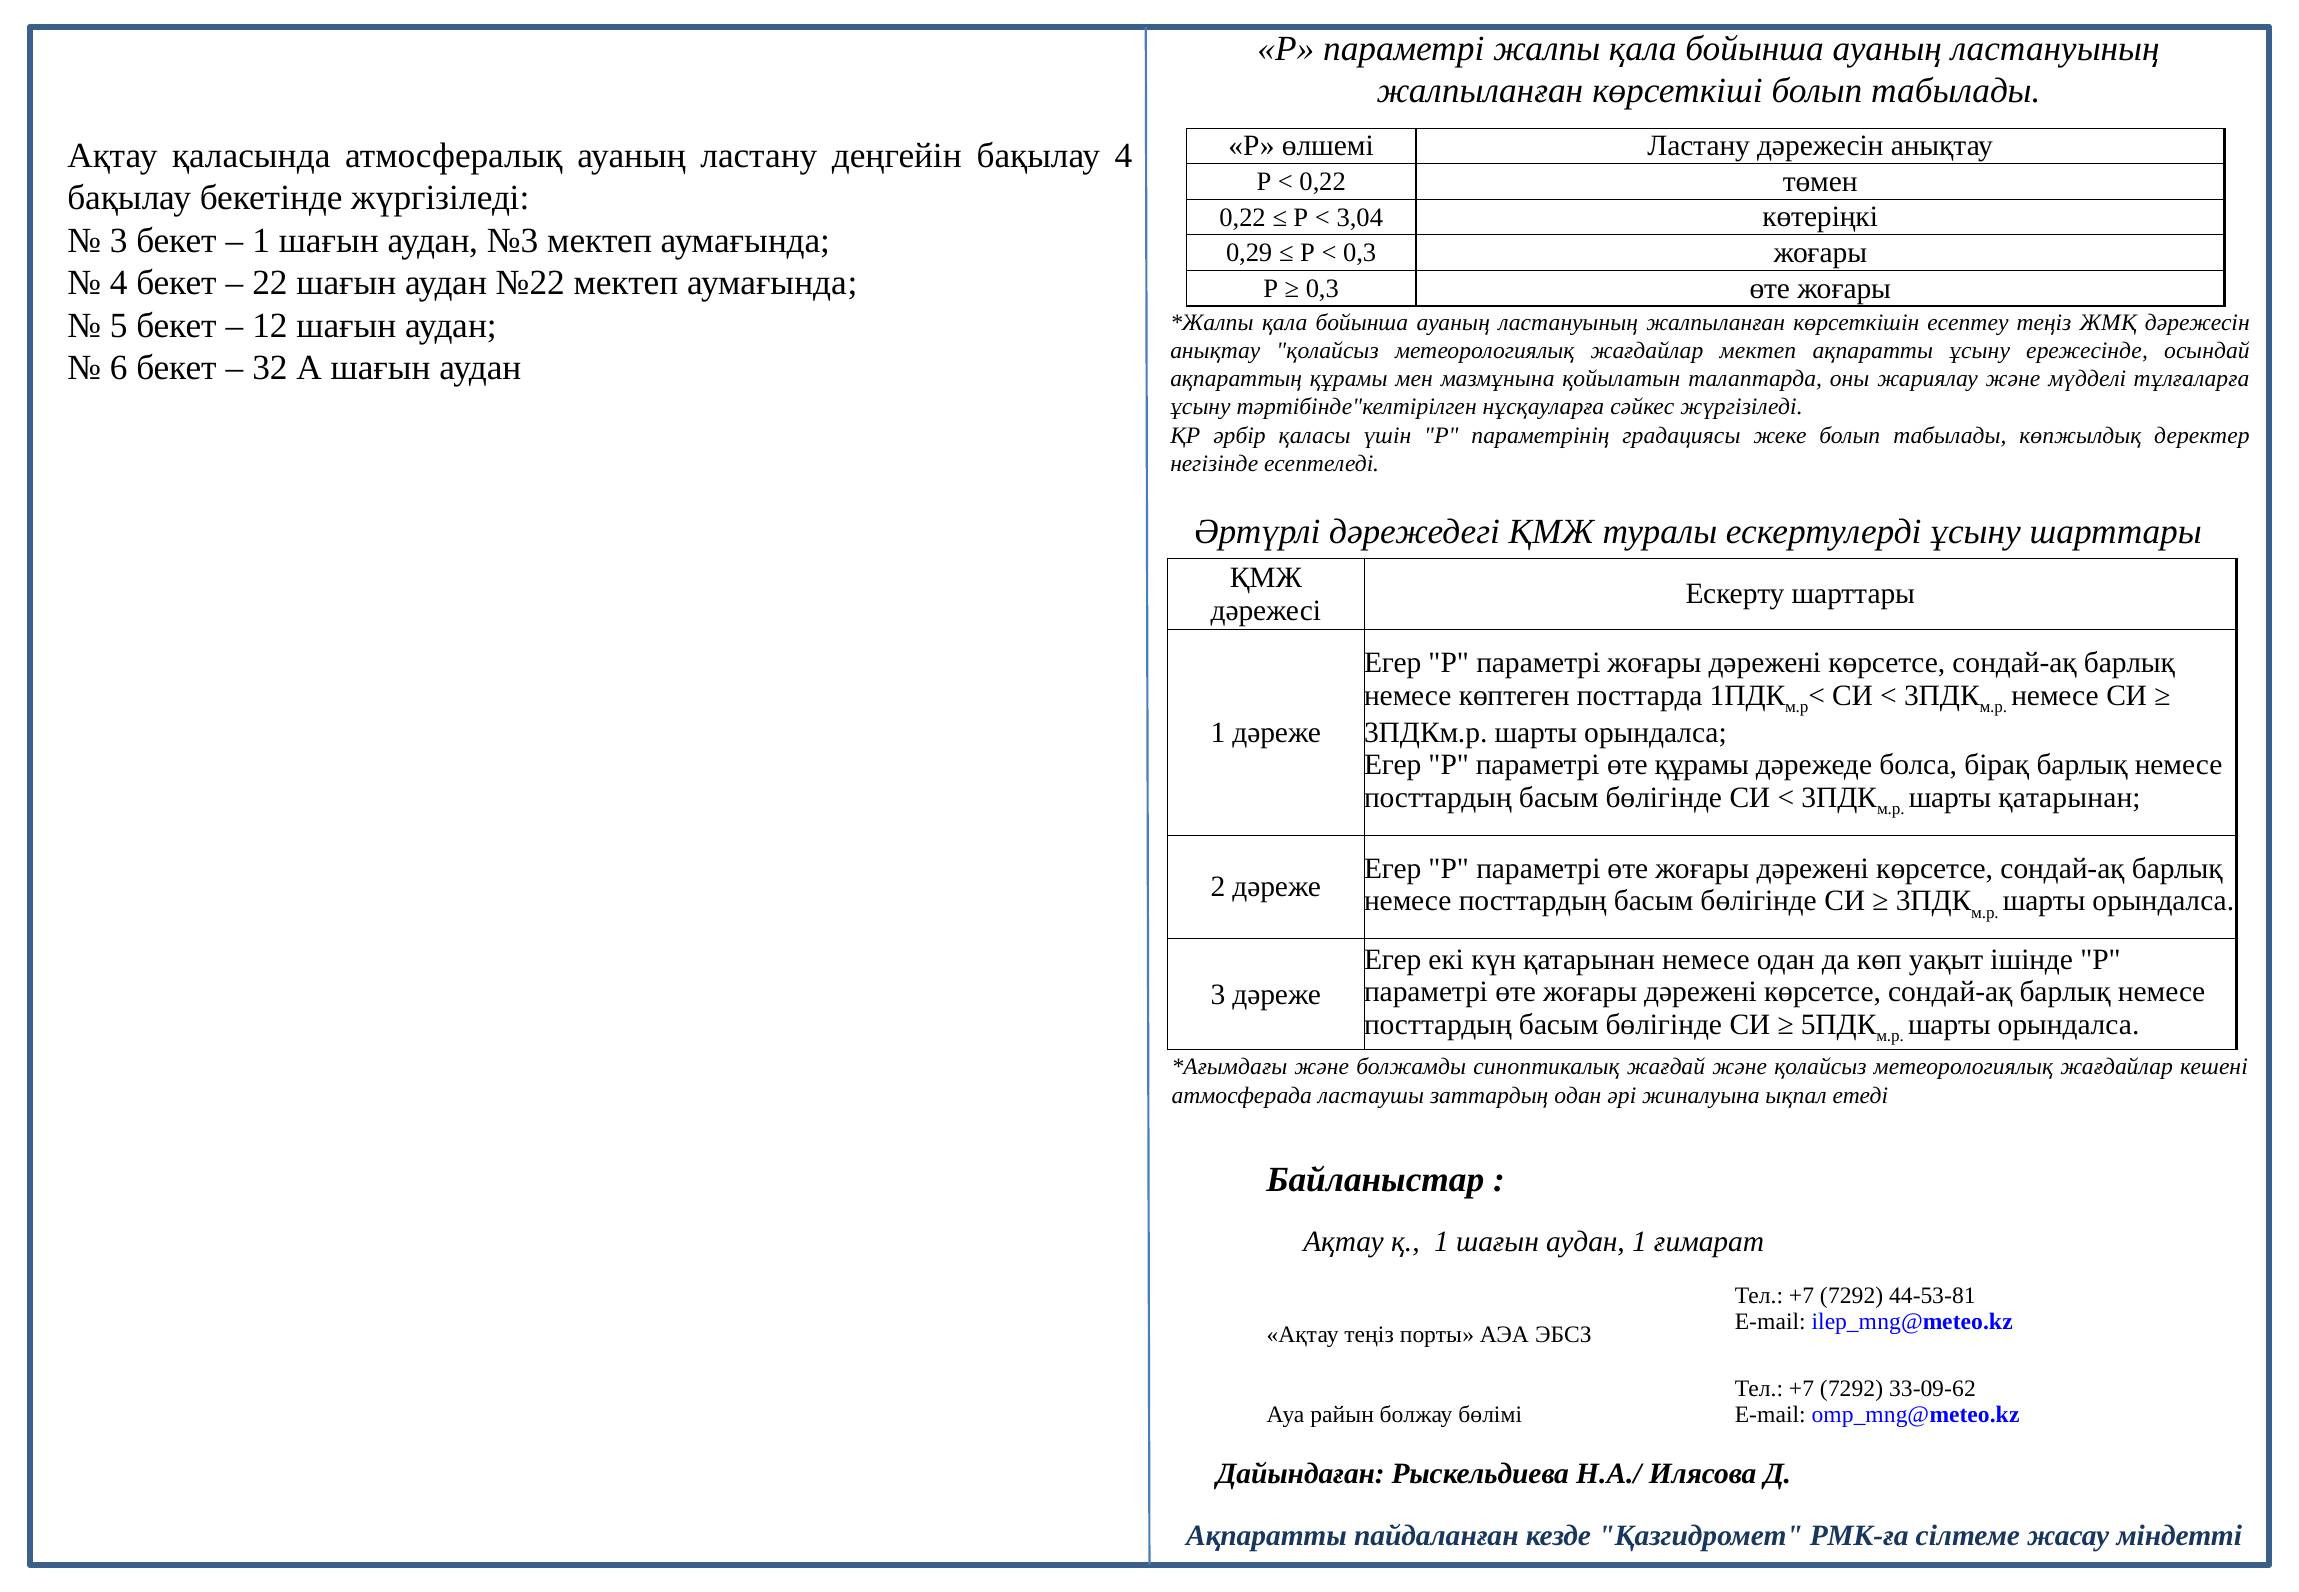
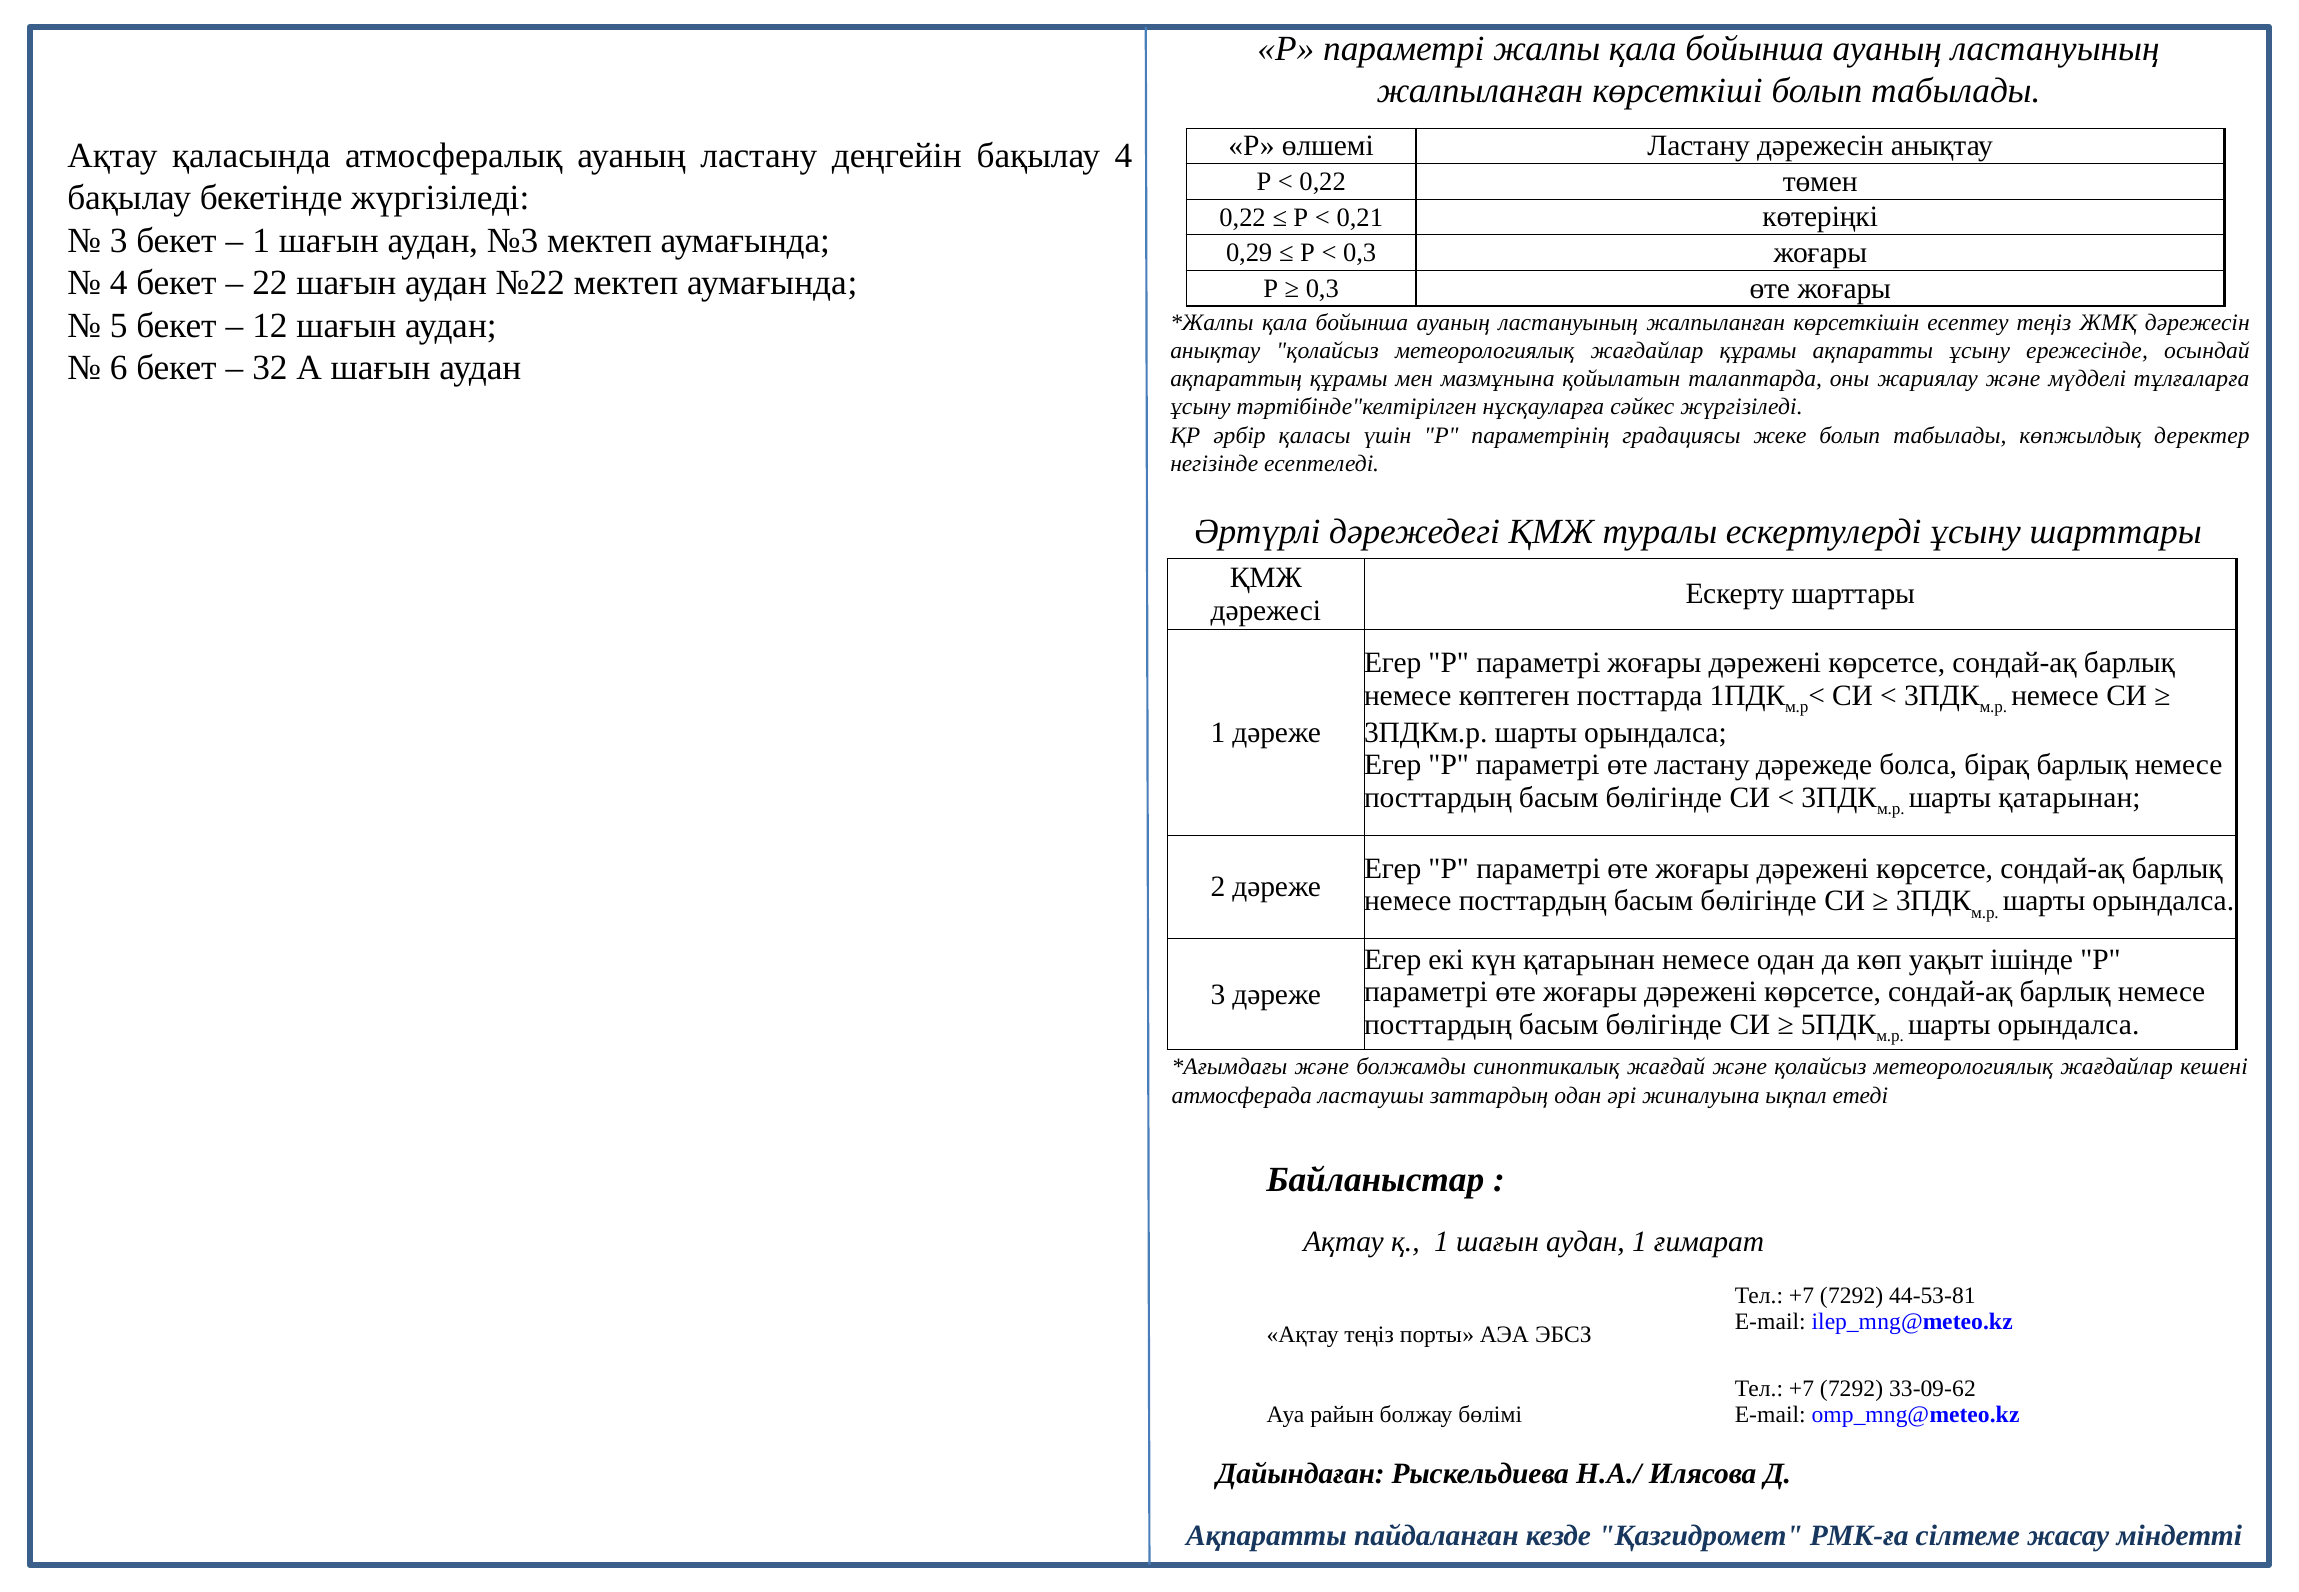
3,04: 3,04 -> 0,21 (1360, 217)
жағдайлар мектеп: мектеп -> құрамы (1758, 351)
өте құрамы: құрамы -> ластану (1702, 765)
